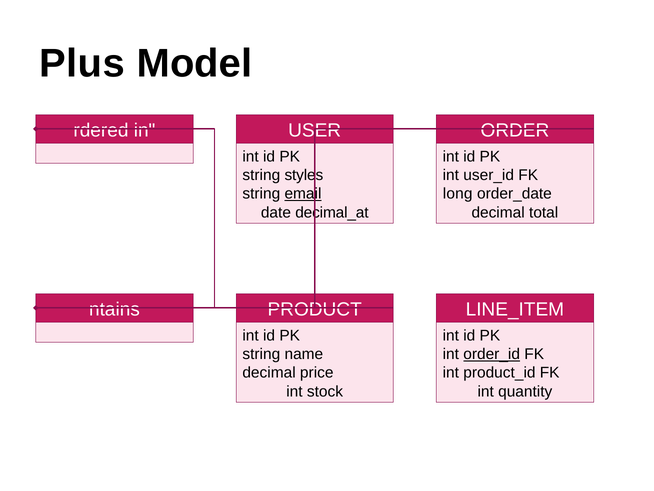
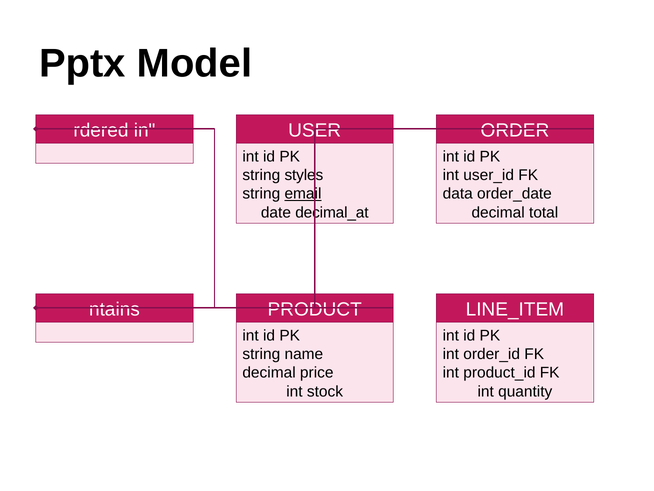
Plus: Plus -> Pptx (82, 63)
long: long -> data (458, 194)
order_id underline: present -> none (492, 354)
